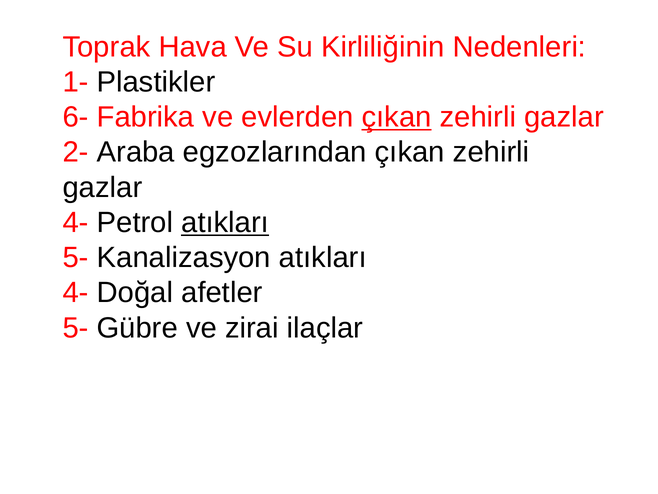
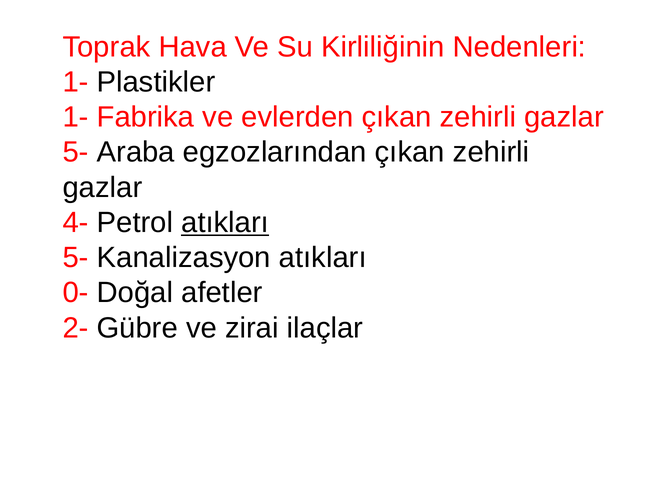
6-: 6- -> 1- (76, 117)
çıkan underline: present -> none (397, 117)
2-: 2- -> 5- (76, 152)
4-: 4- -> 0- (76, 293)
5-: 5- -> 2- (76, 328)
